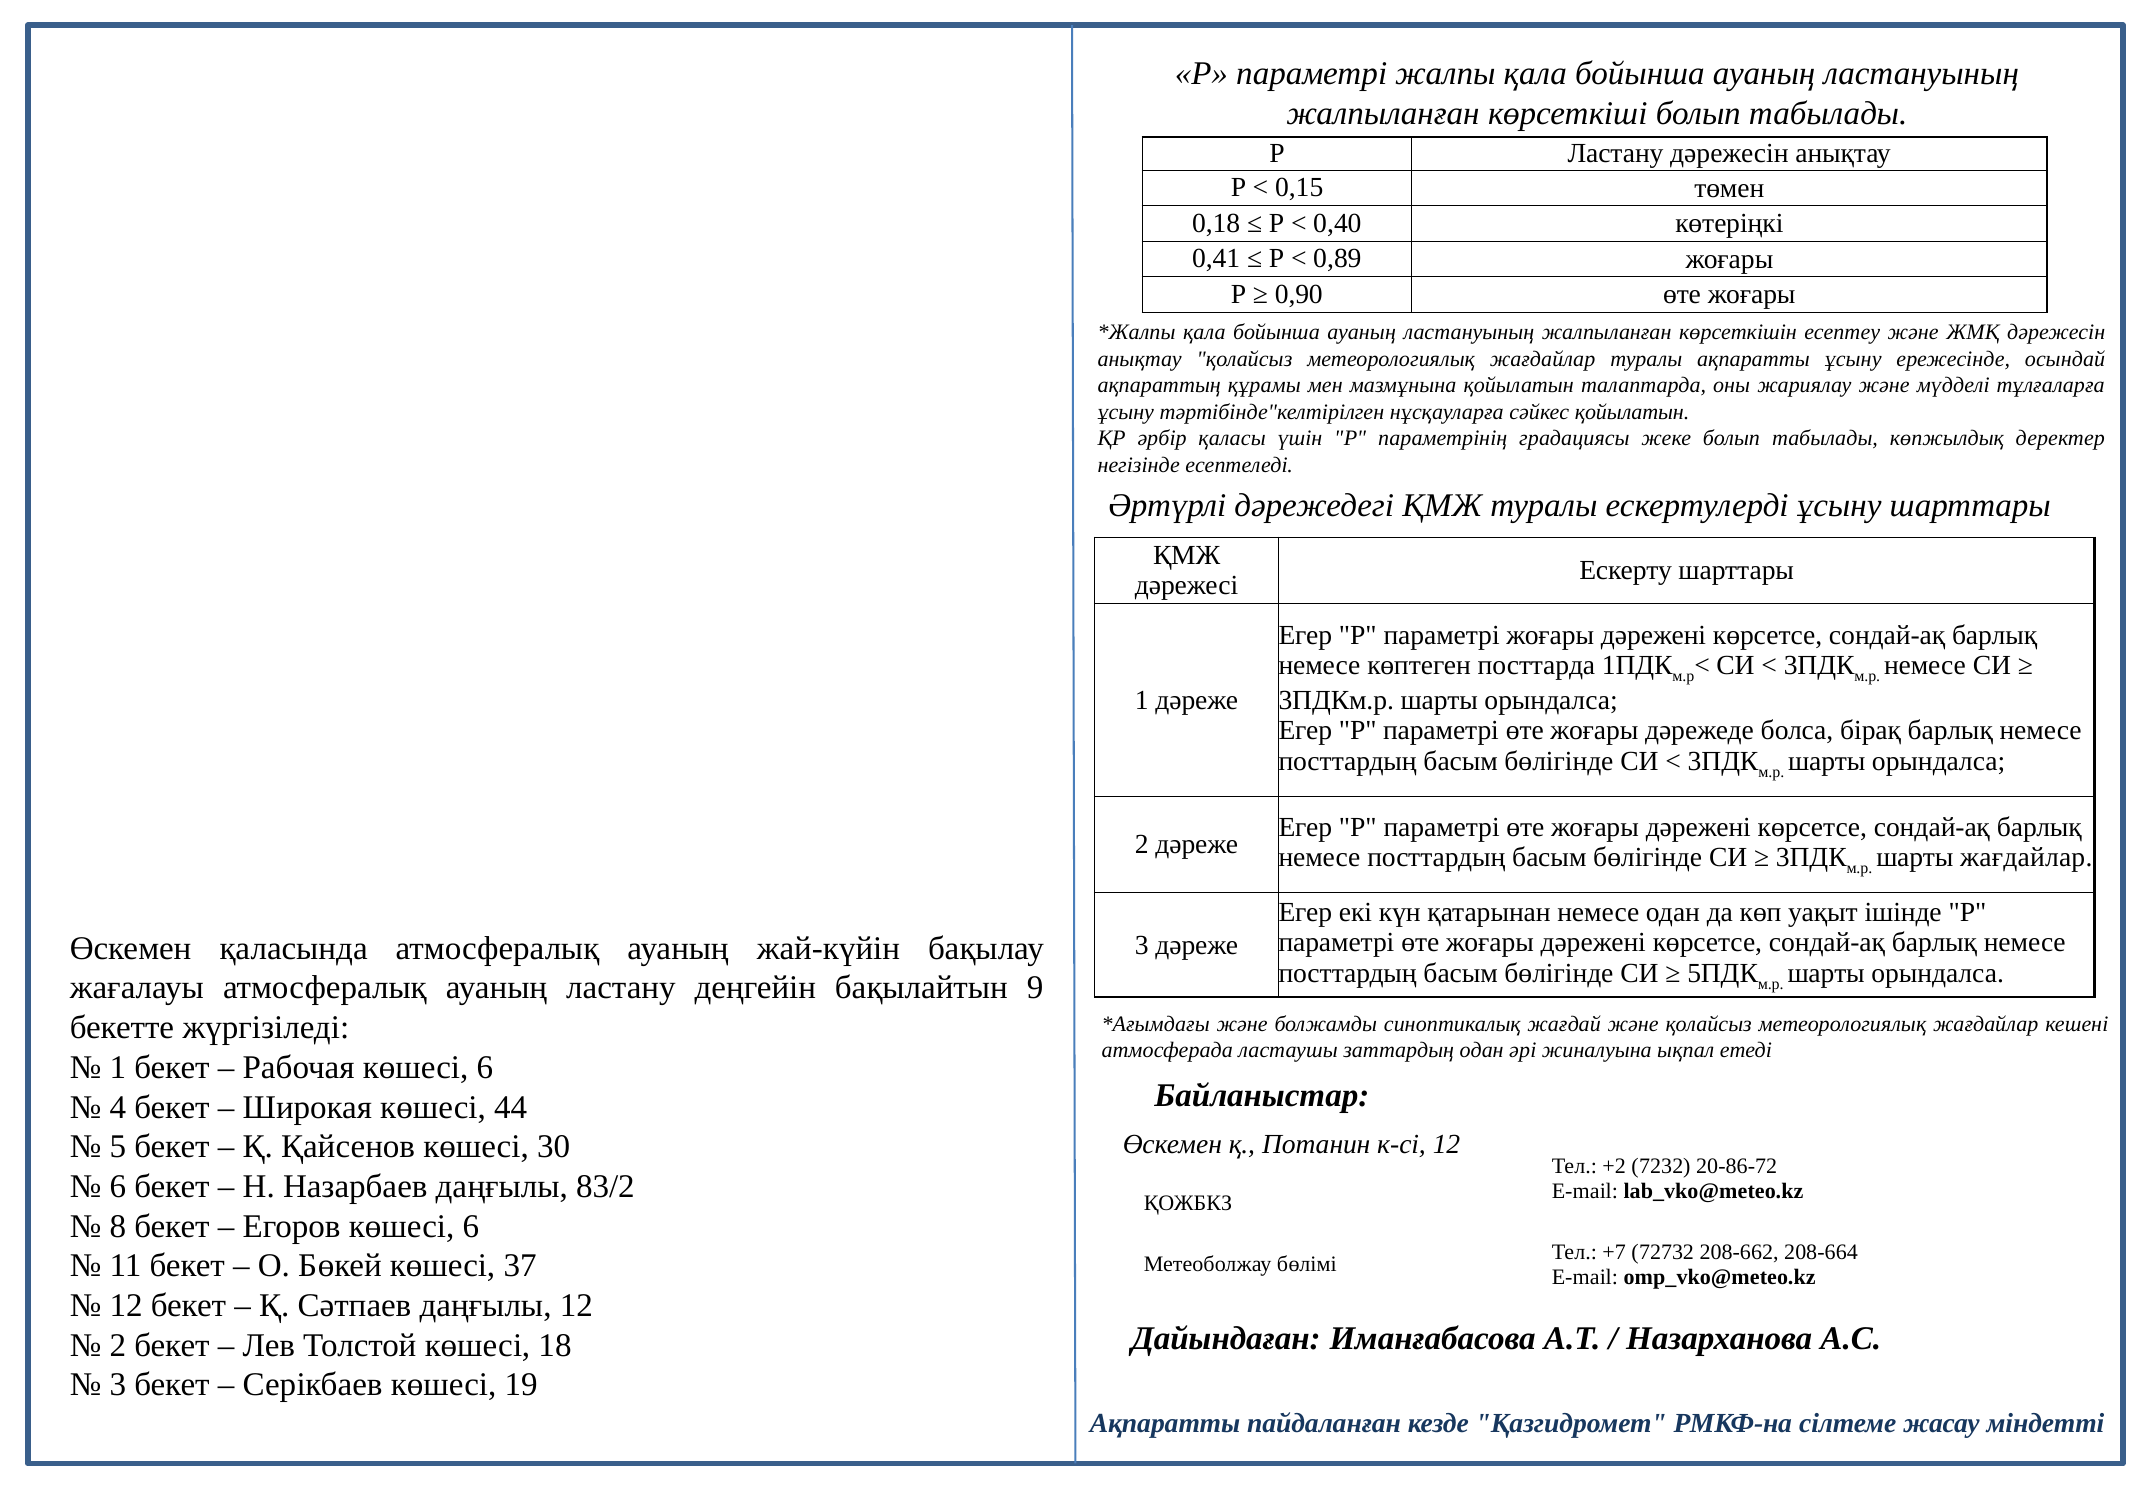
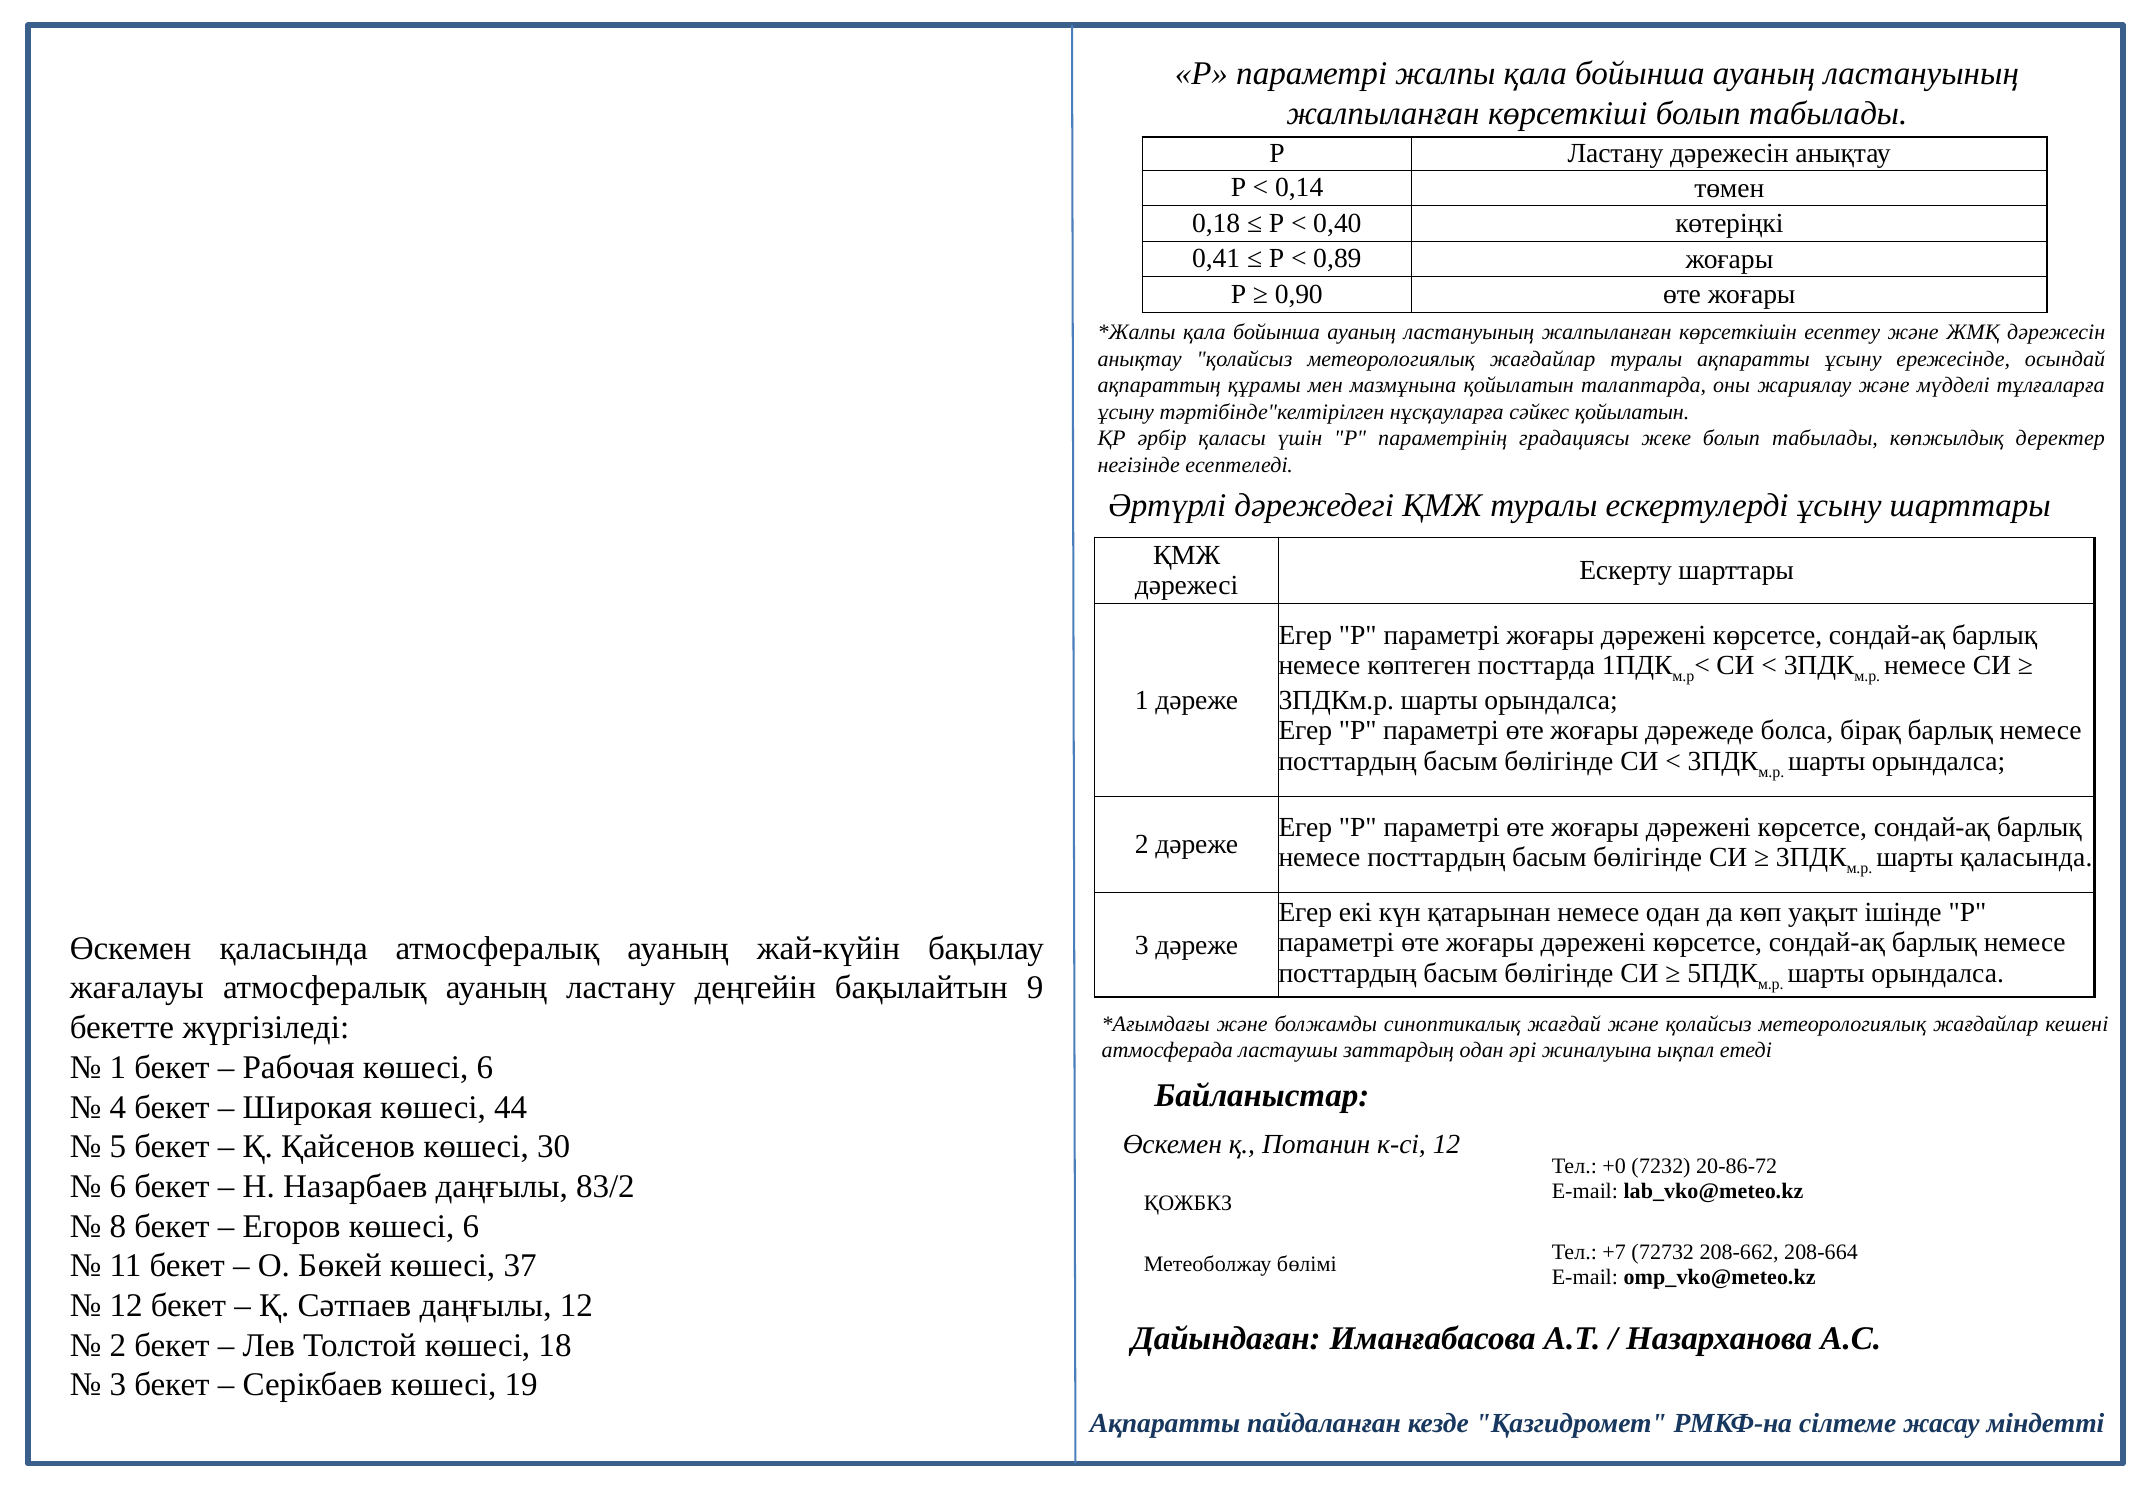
0,15: 0,15 -> 0,14 (1299, 188)
шарты жағдайлар: жағдайлар -> қаласында (2026, 858)
+2: +2 -> +0 (1614, 1167)
